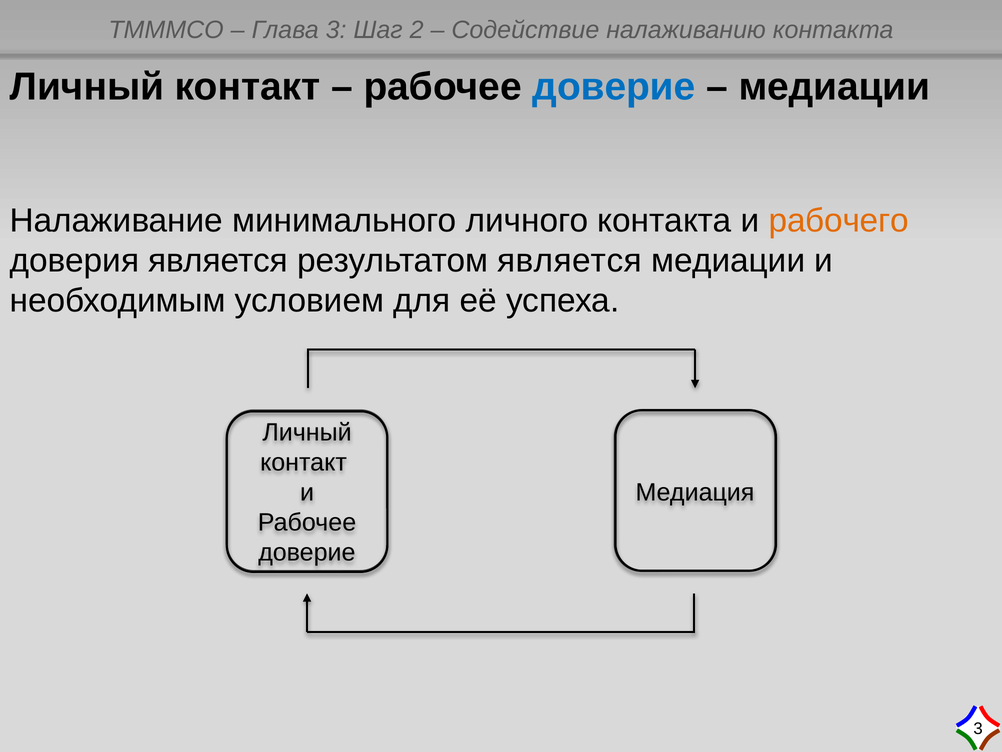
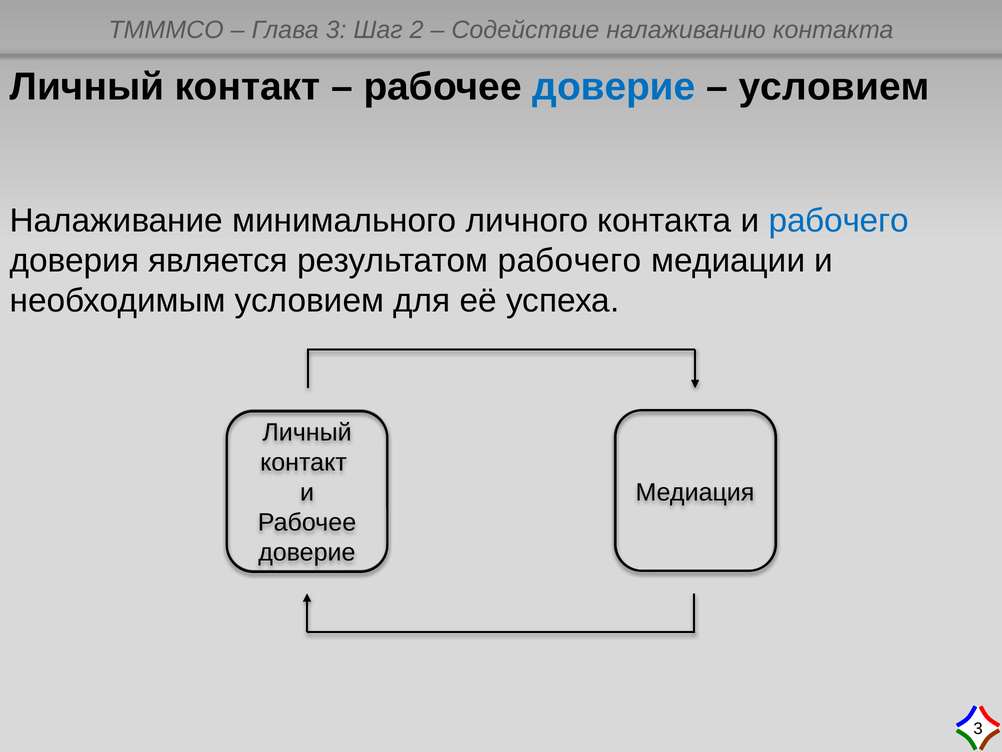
медиации: медиации -> условием (834, 87)
рабочего colour: orange -> blue (839, 220)
результатом является: является -> рабочего (570, 260)
